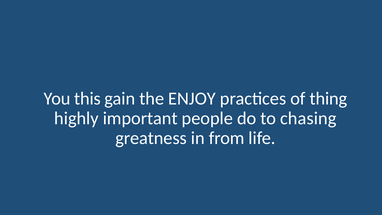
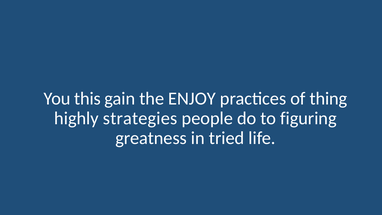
important: important -> strategies (140, 118)
chasing: chasing -> figuring (308, 118)
from: from -> tried (227, 138)
